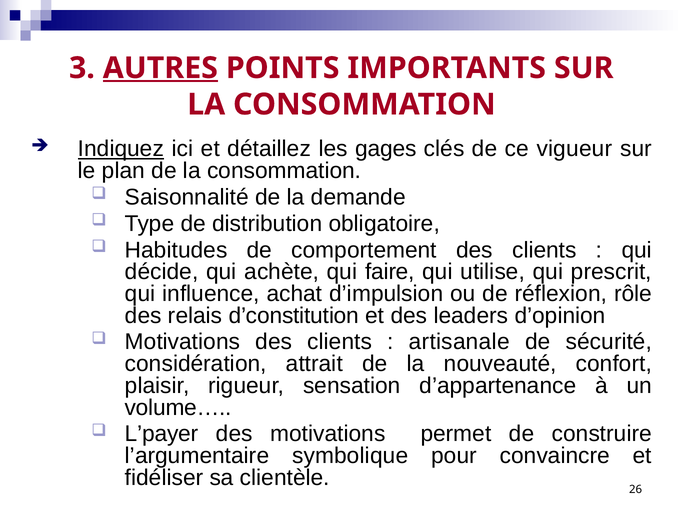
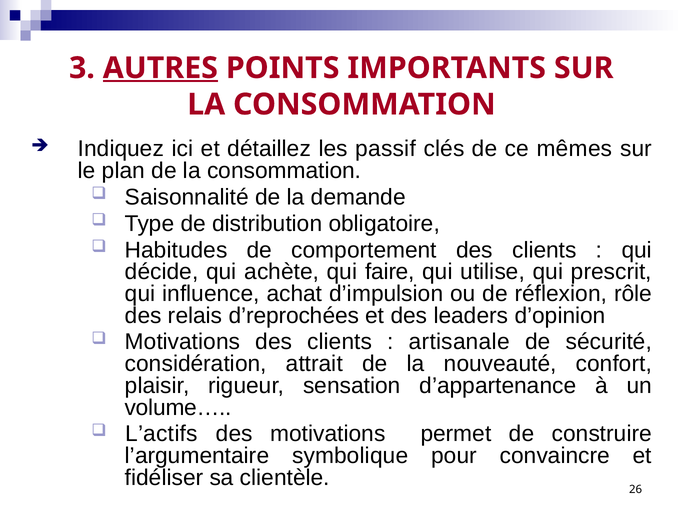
Indiquez underline: present -> none (121, 149)
gages: gages -> passif (386, 149)
vigueur: vigueur -> mêmes (575, 149)
d’constitution: d’constitution -> d’reprochées (294, 316)
L’payer: L’payer -> L’actifs (162, 434)
